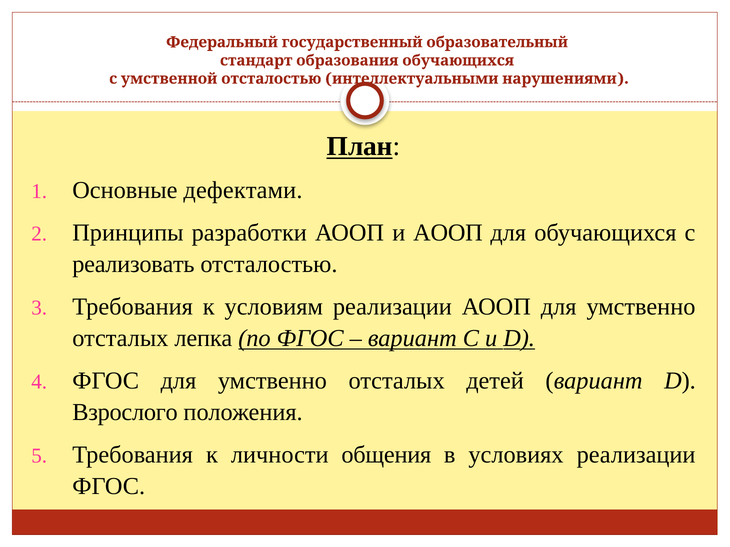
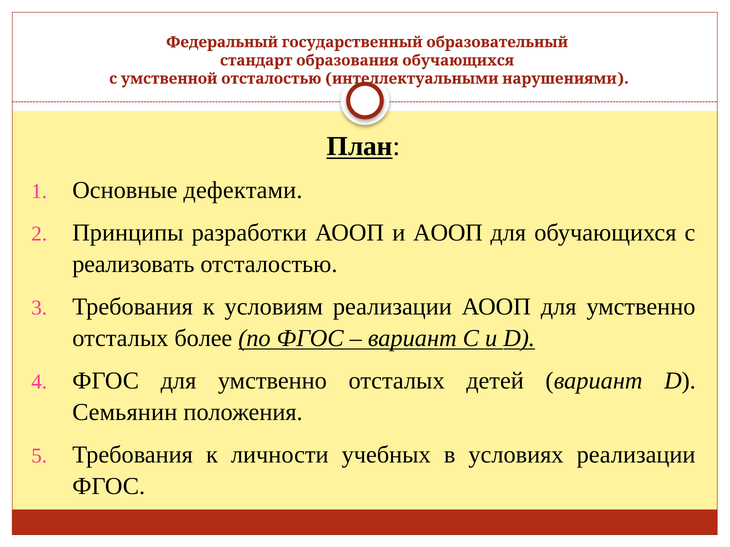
лепка: лепка -> более (203, 339)
Взрослого: Взрослого -> Семьянин (125, 412)
общения: общения -> учебных (386, 455)
